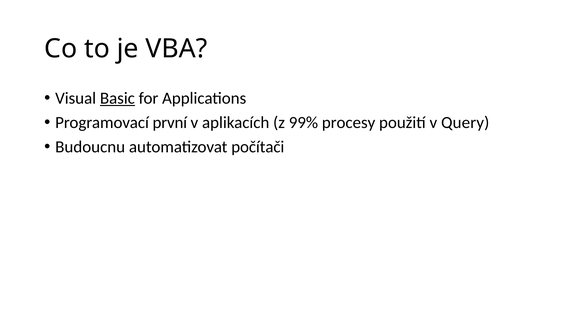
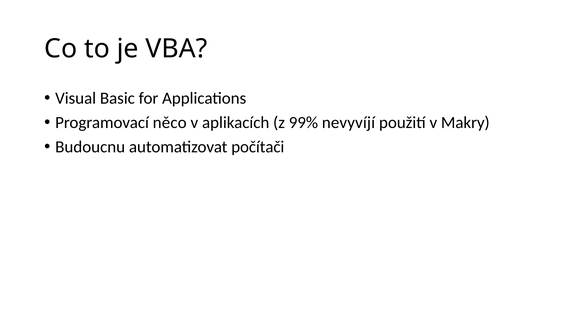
Basic underline: present -> none (117, 98)
první: první -> něco (170, 123)
procesy: procesy -> nevyvíjí (348, 123)
Query: Query -> Makry (465, 123)
